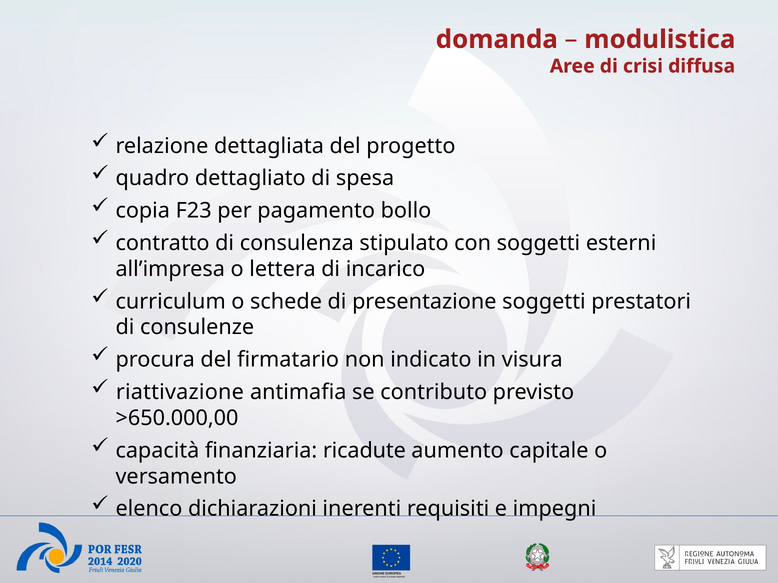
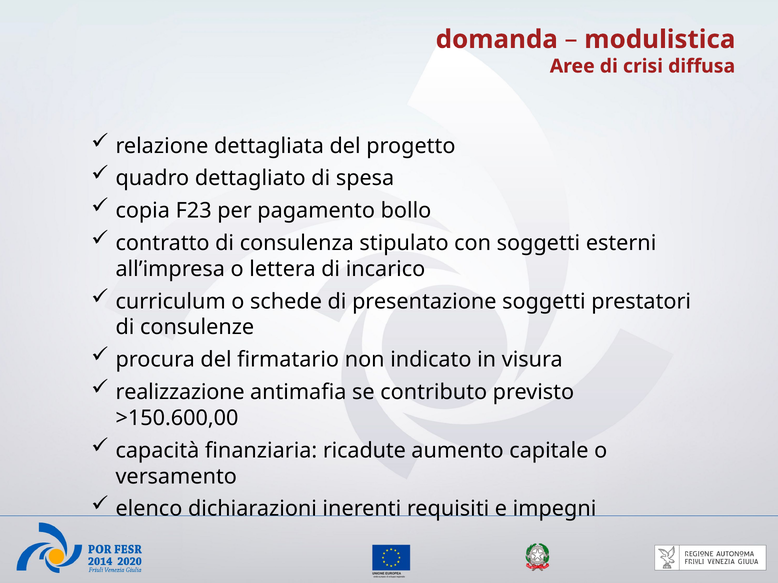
riattivazione: riattivazione -> realizzazione (180, 393)
>650.000,00: >650.000,00 -> >150.600,00 (177, 418)
